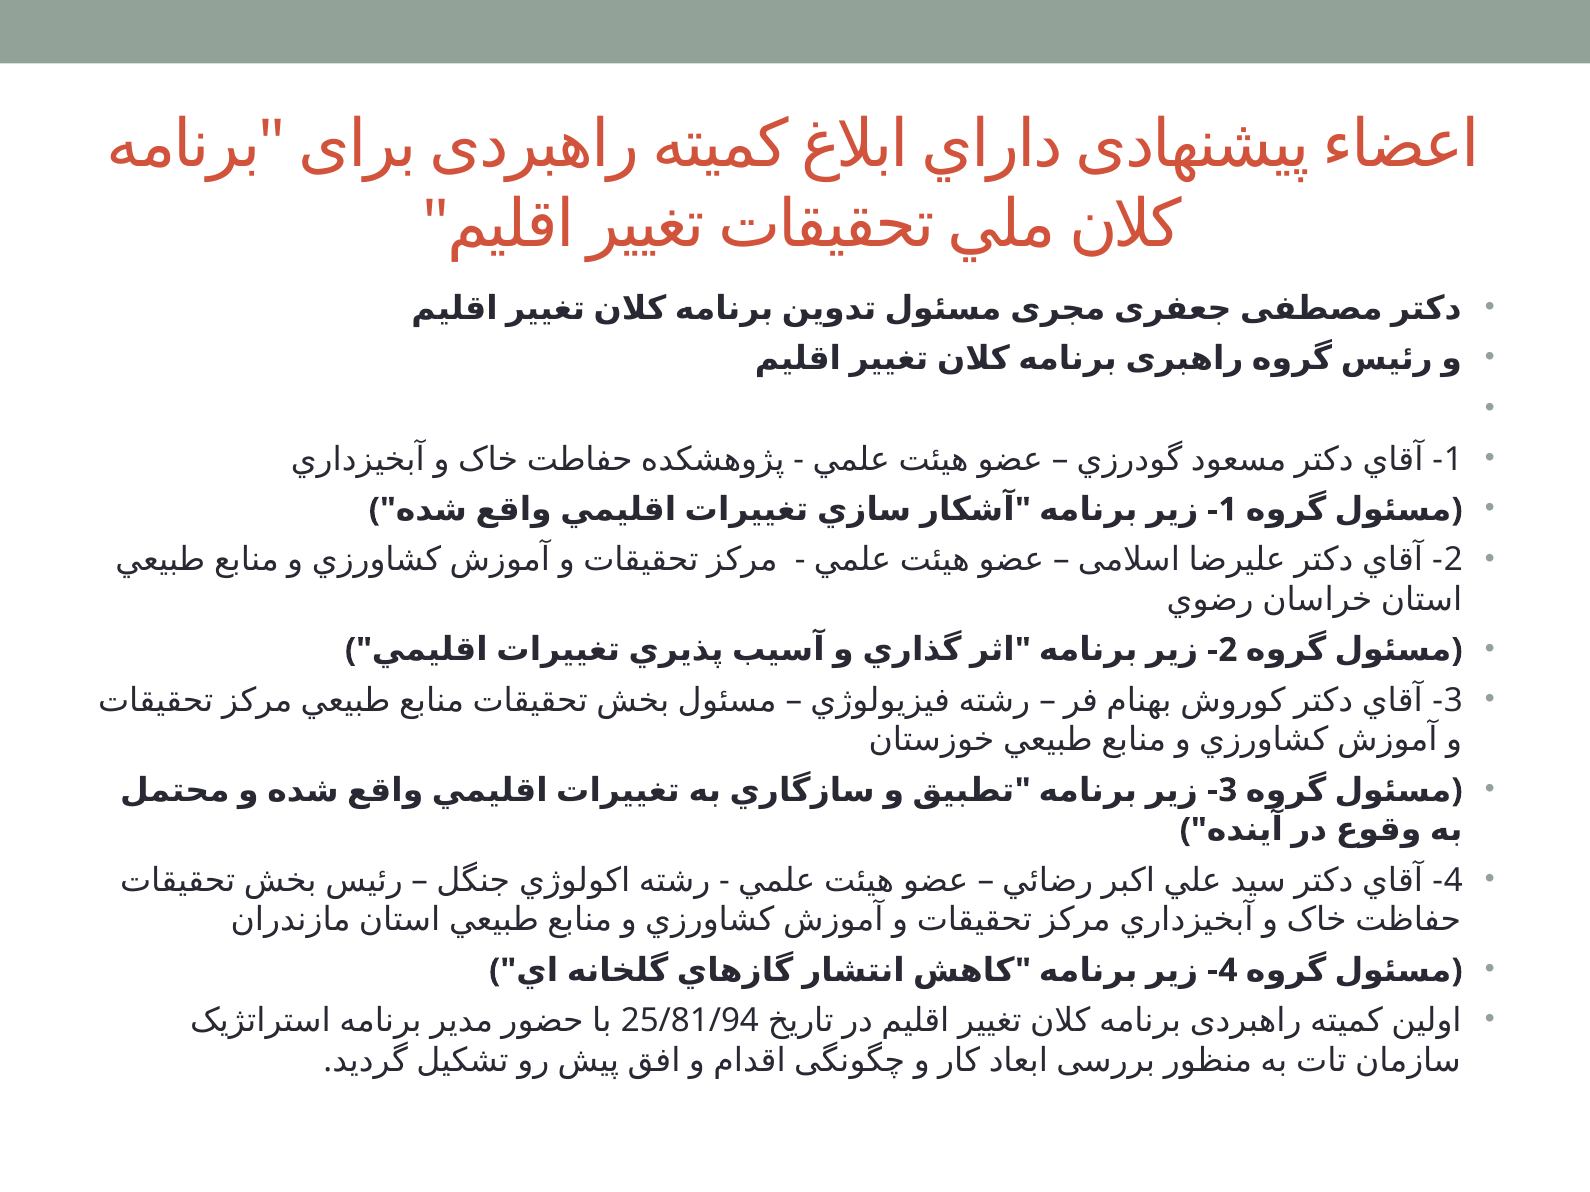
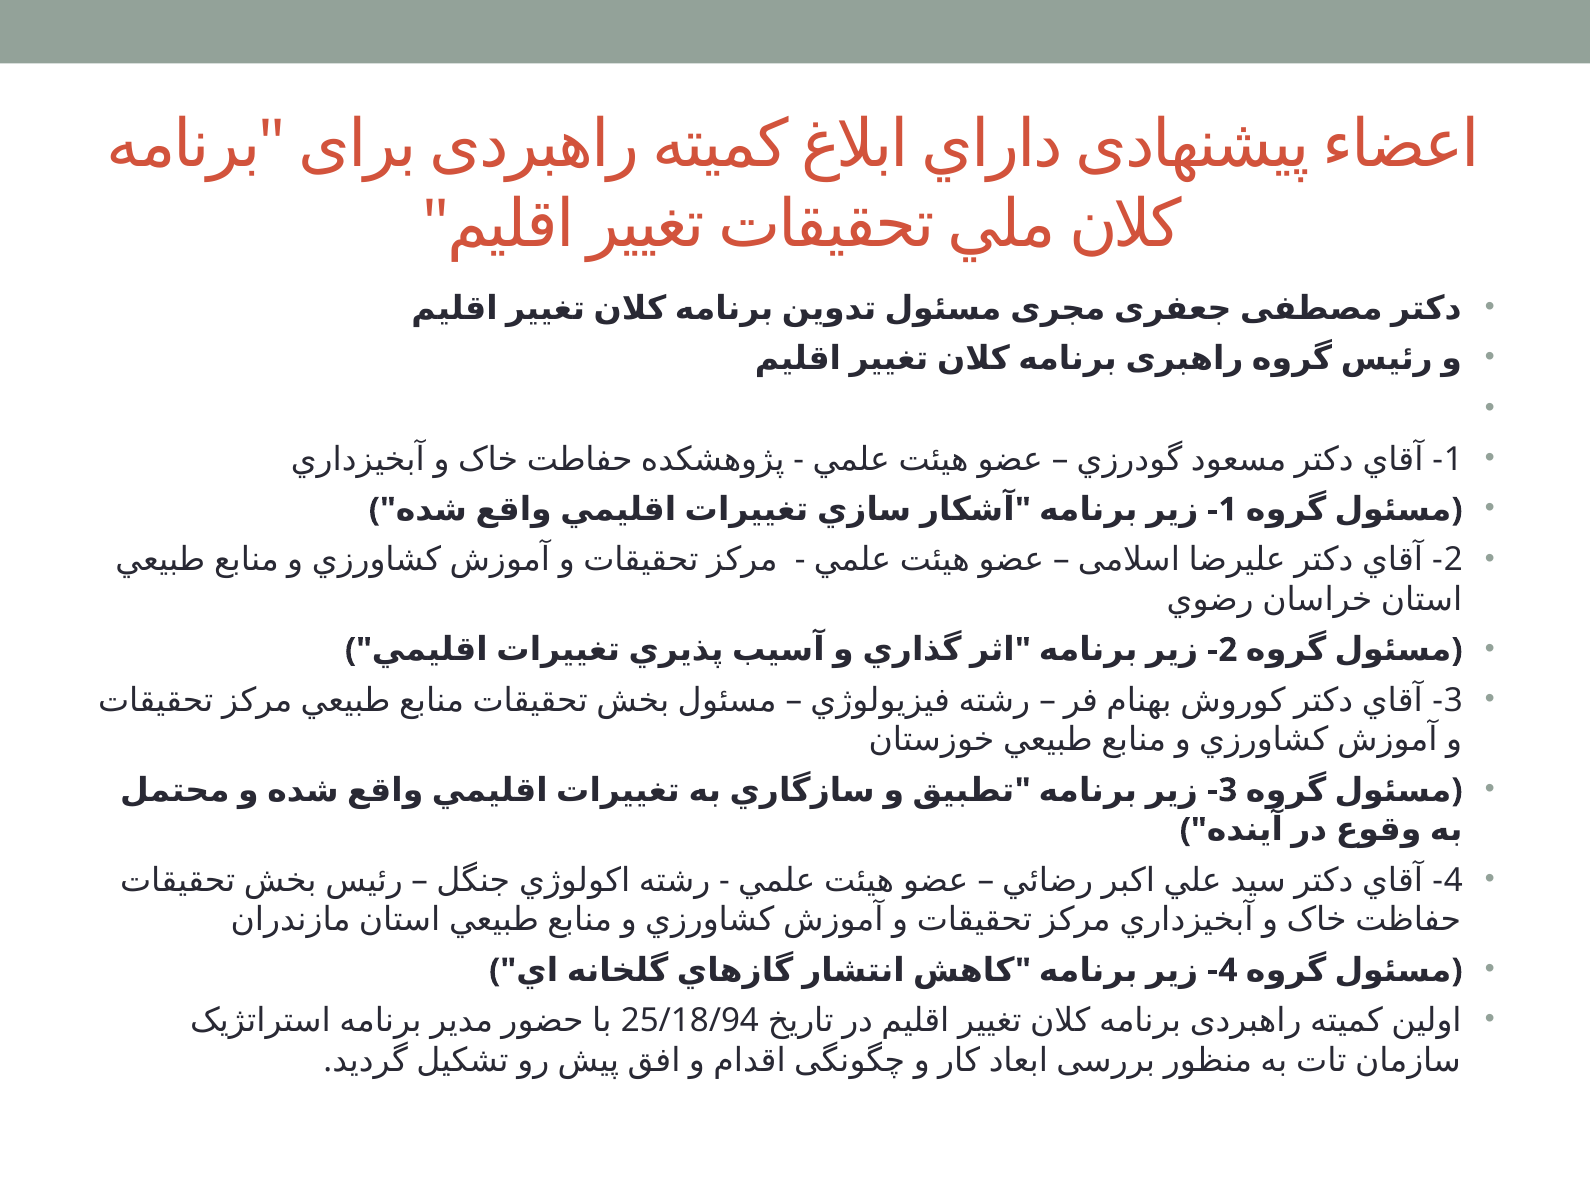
25/81/94: 25/81/94 -> 25/18/94 (690, 1021)
